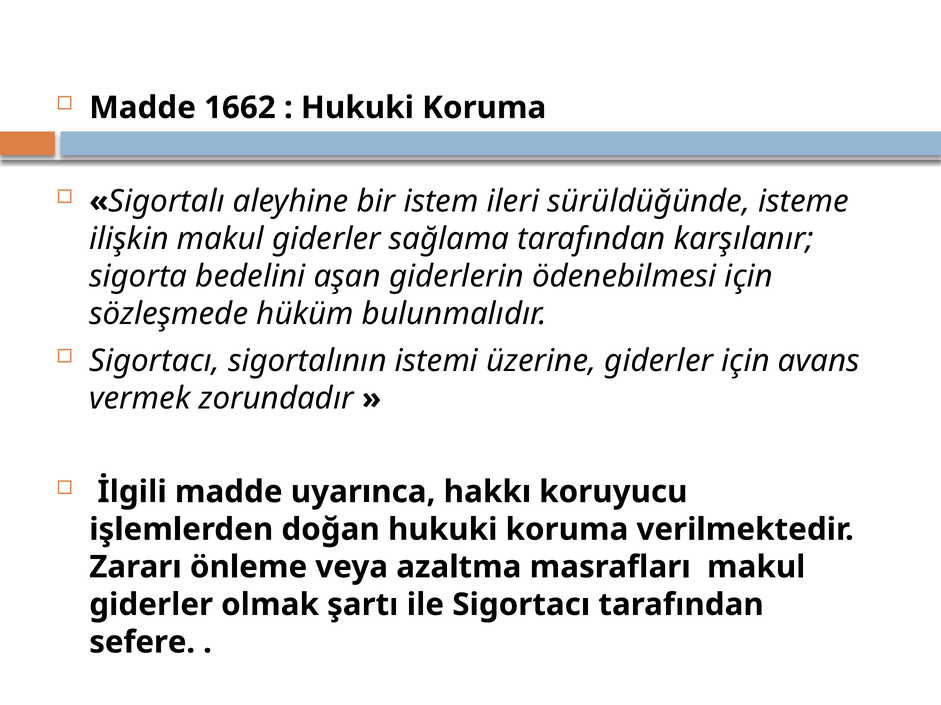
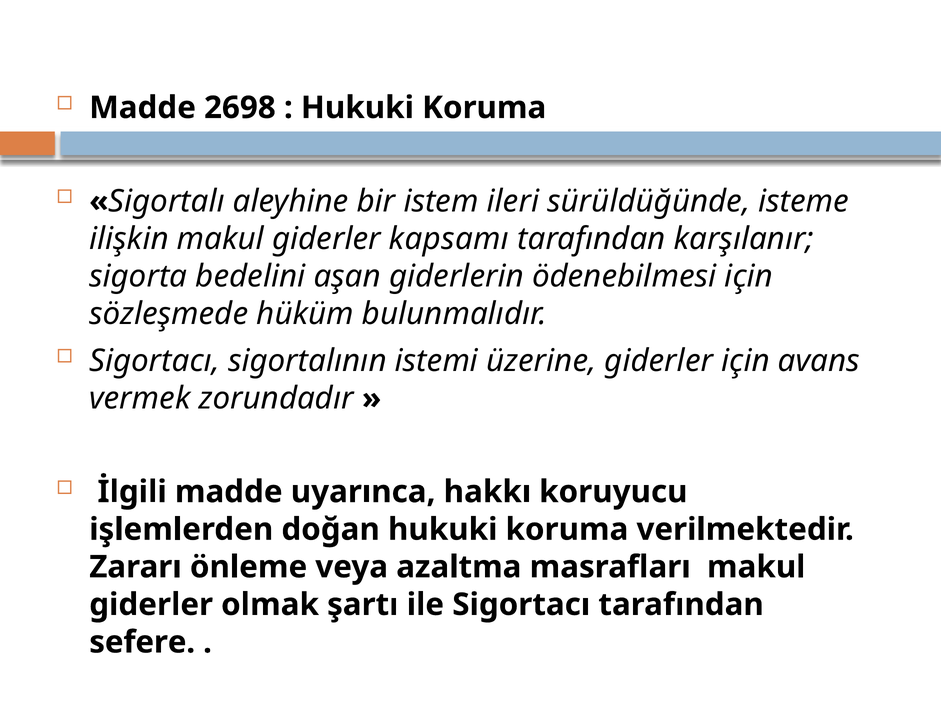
1662: 1662 -> 2698 (240, 108)
sağlama: sağlama -> kapsamı (449, 239)
